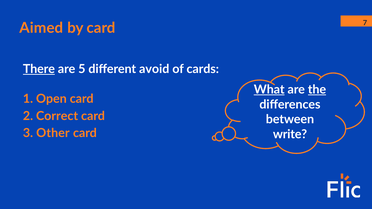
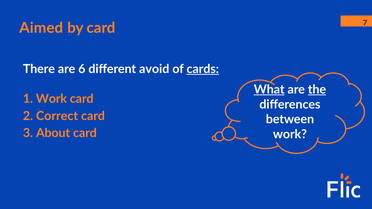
There underline: present -> none (39, 69)
5: 5 -> 6 (82, 69)
cards underline: none -> present (203, 69)
1 Open: Open -> Work (51, 99)
Other: Other -> About (53, 133)
write: write -> work (290, 134)
